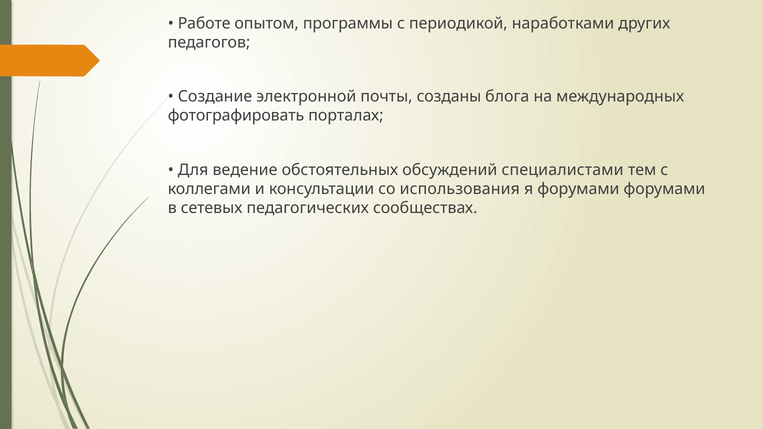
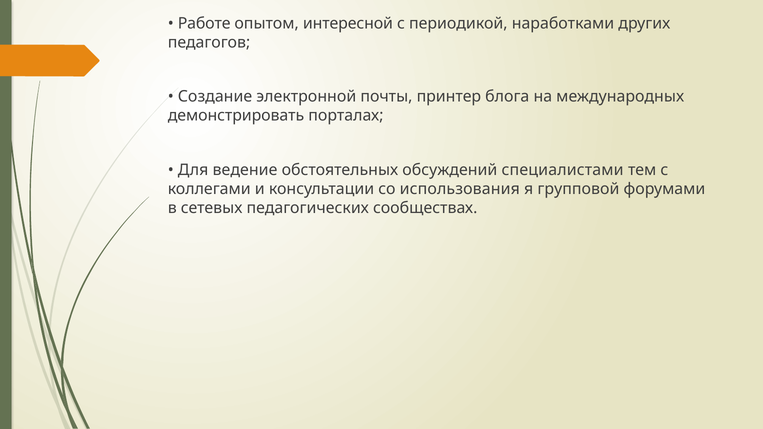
программы: программы -> интересной (348, 23)
созданы: созданы -> принтер (449, 97)
фотографировать: фотографировать -> демонстрировать (236, 116)
я форумами: форумами -> групповой (578, 189)
